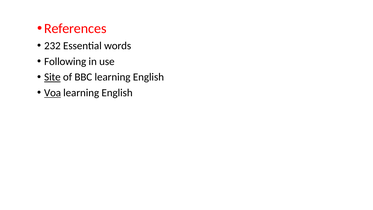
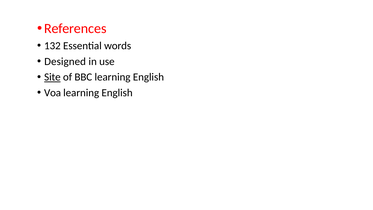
232: 232 -> 132 (52, 46)
Following: Following -> Designed (65, 61)
Voa underline: present -> none (53, 93)
